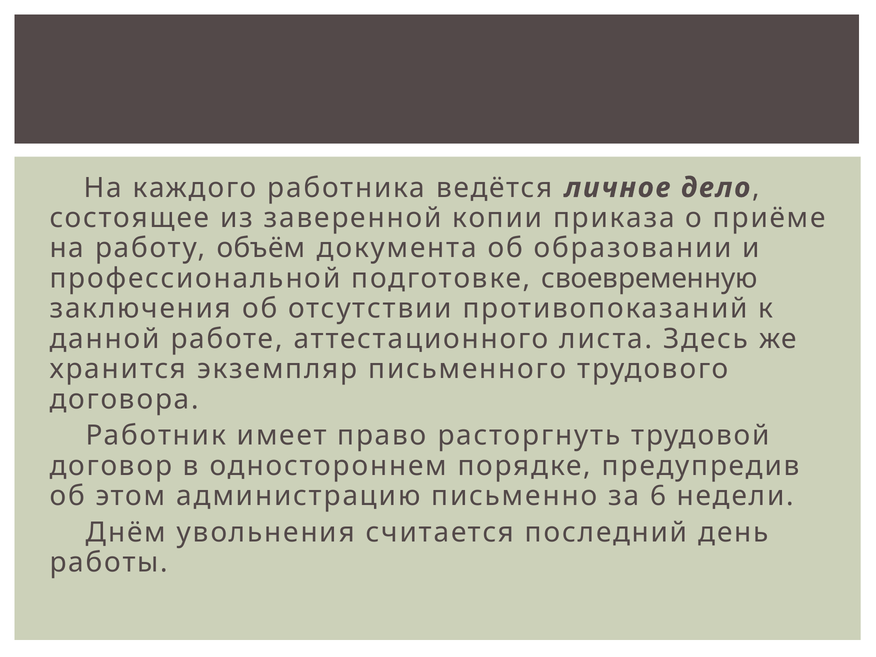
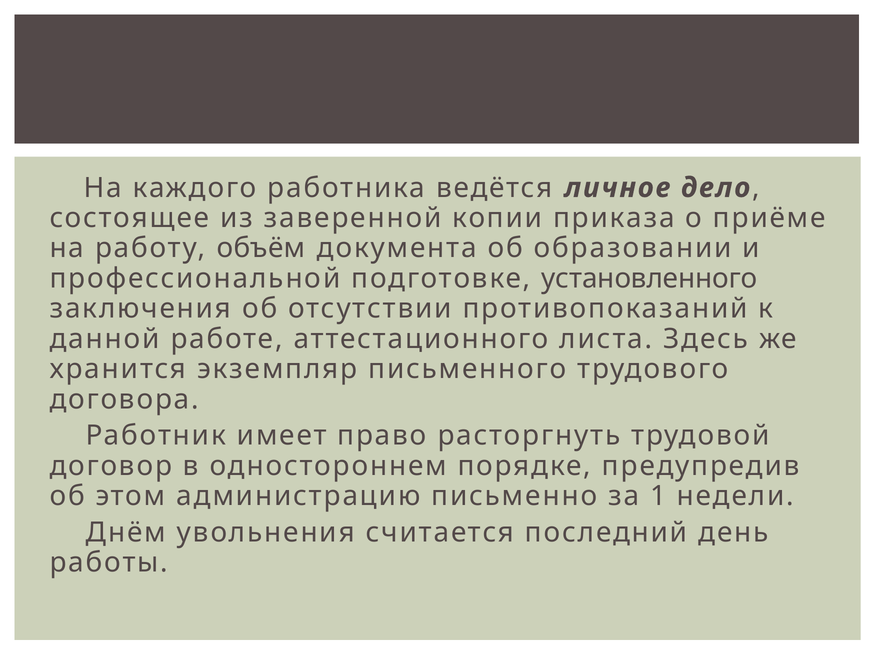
своевременную: своевременную -> установленного (649, 278)
6: 6 -> 1 (658, 496)
